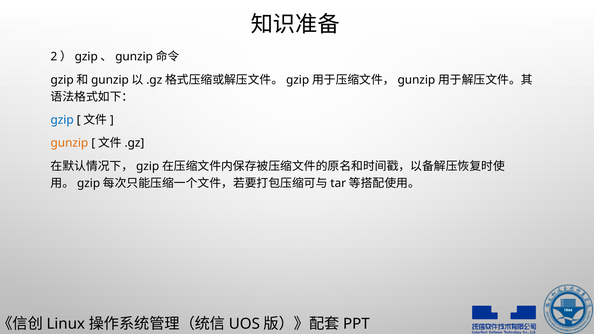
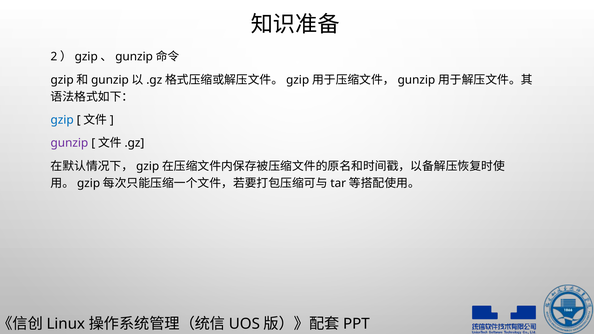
gunzip colour: orange -> purple (69, 143)
